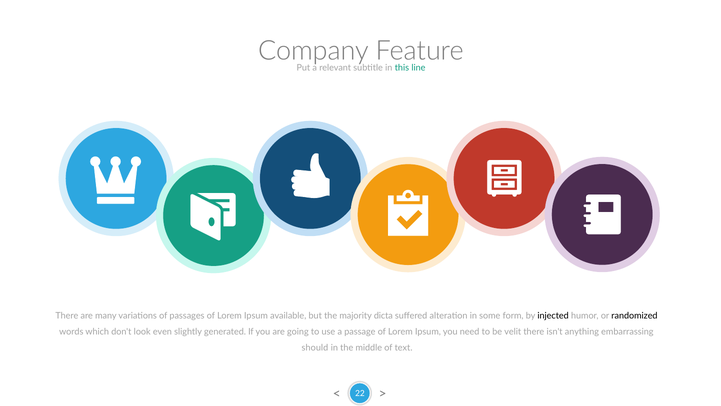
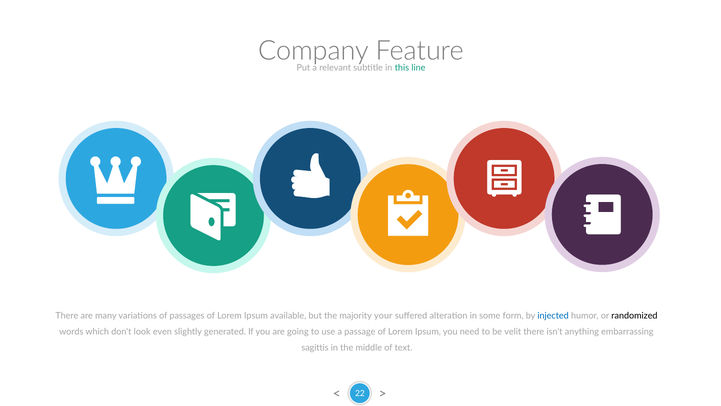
dicta: dicta -> your (383, 315)
injected colour: black -> blue (553, 315)
should: should -> sagittis (315, 348)
